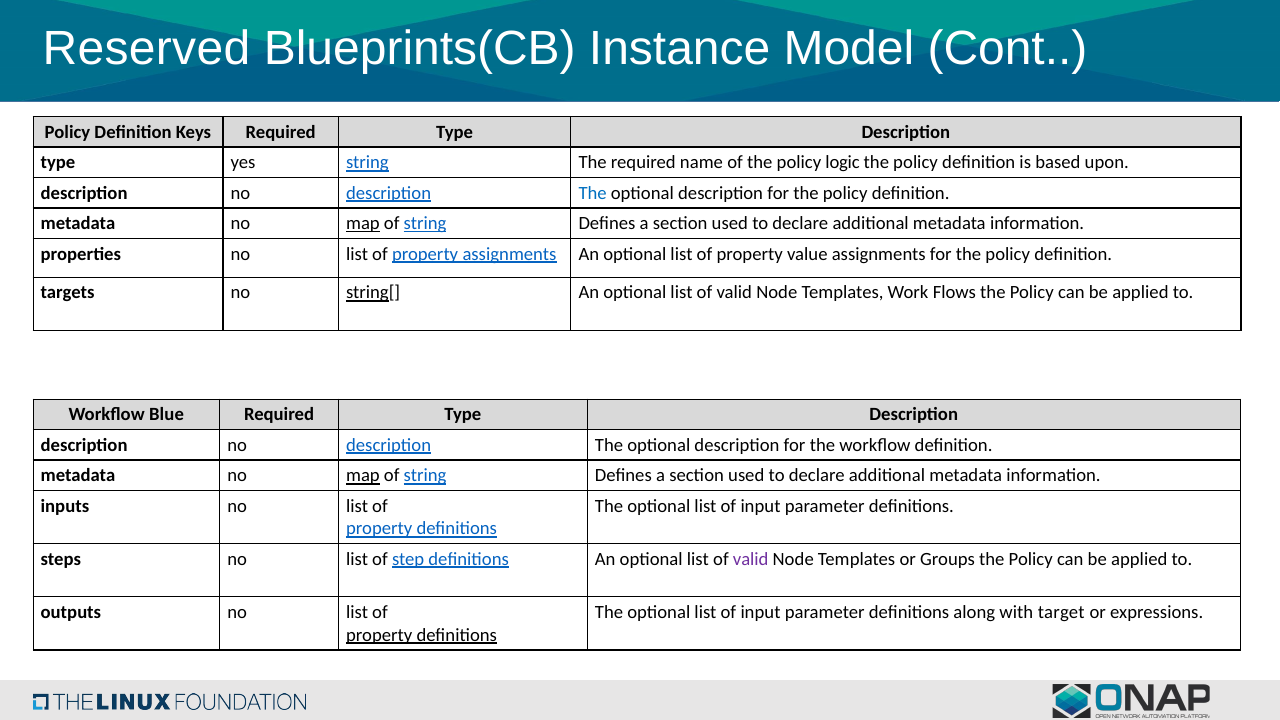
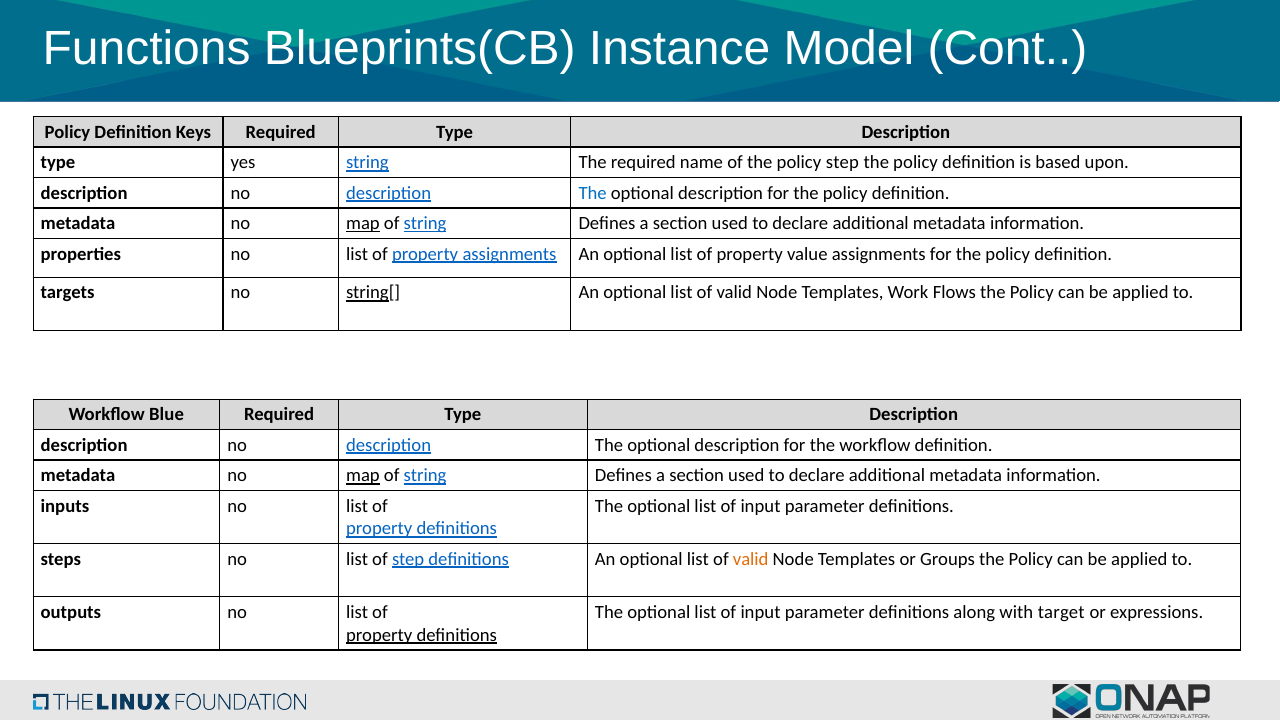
Reserved: Reserved -> Functions (147, 48)
policy logic: logic -> step (842, 162)
valid colour: purple -> orange (751, 559)
